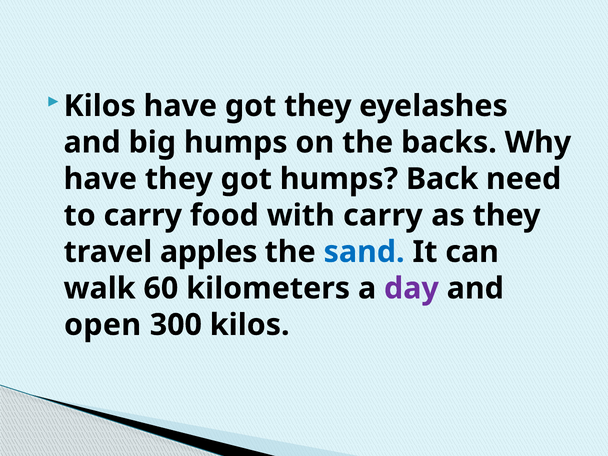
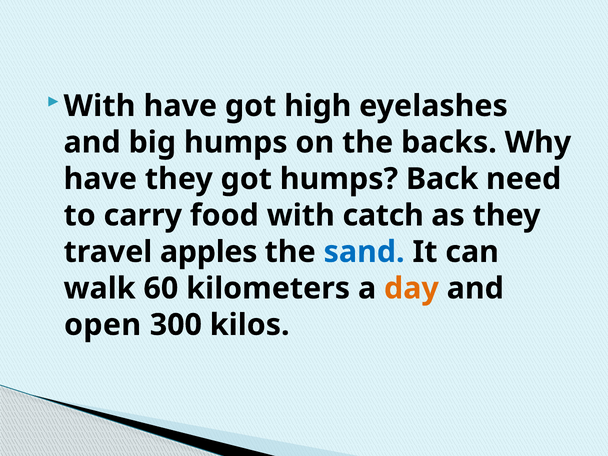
Kilos: Kilos -> With (100, 106)
got they: they -> high (318, 106)
with carry: carry -> catch (383, 215)
day colour: purple -> orange (411, 288)
